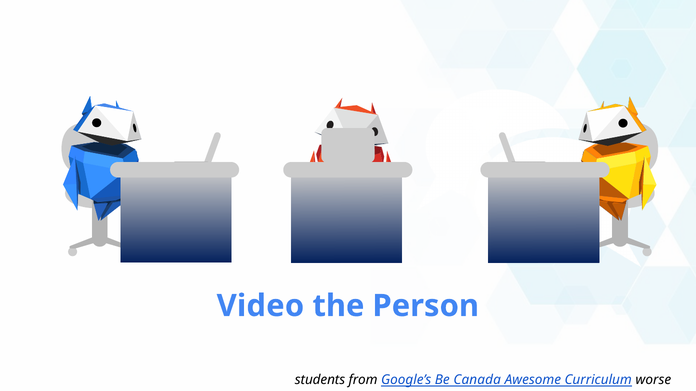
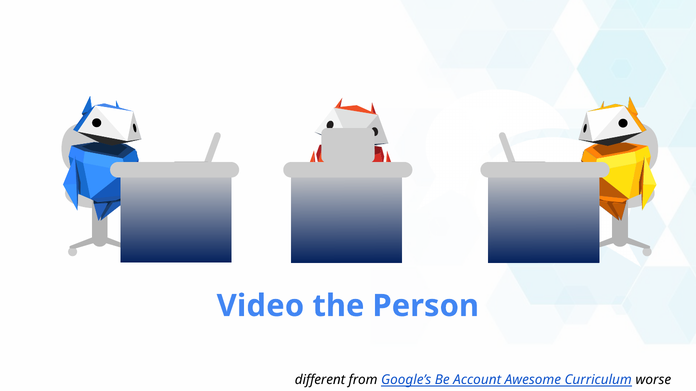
students: students -> different (320, 380)
Canada: Canada -> Account (477, 380)
